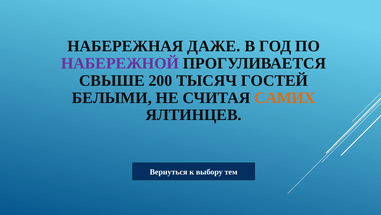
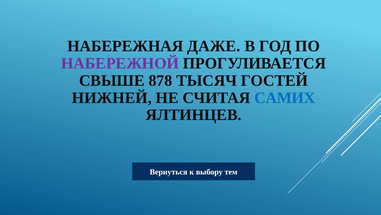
200: 200 -> 878 (160, 80)
БЕЛЫМИ: БЕЛЫМИ -> НИЖНЕЙ (112, 97)
САМИХ colour: orange -> blue (285, 97)
